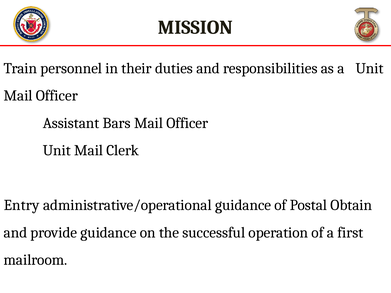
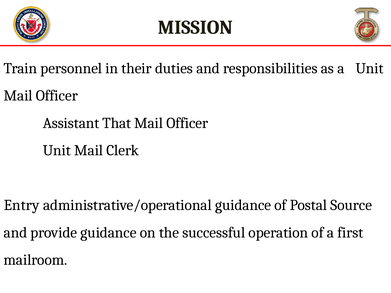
Bars: Bars -> That (117, 123)
Obtain: Obtain -> Source (351, 205)
